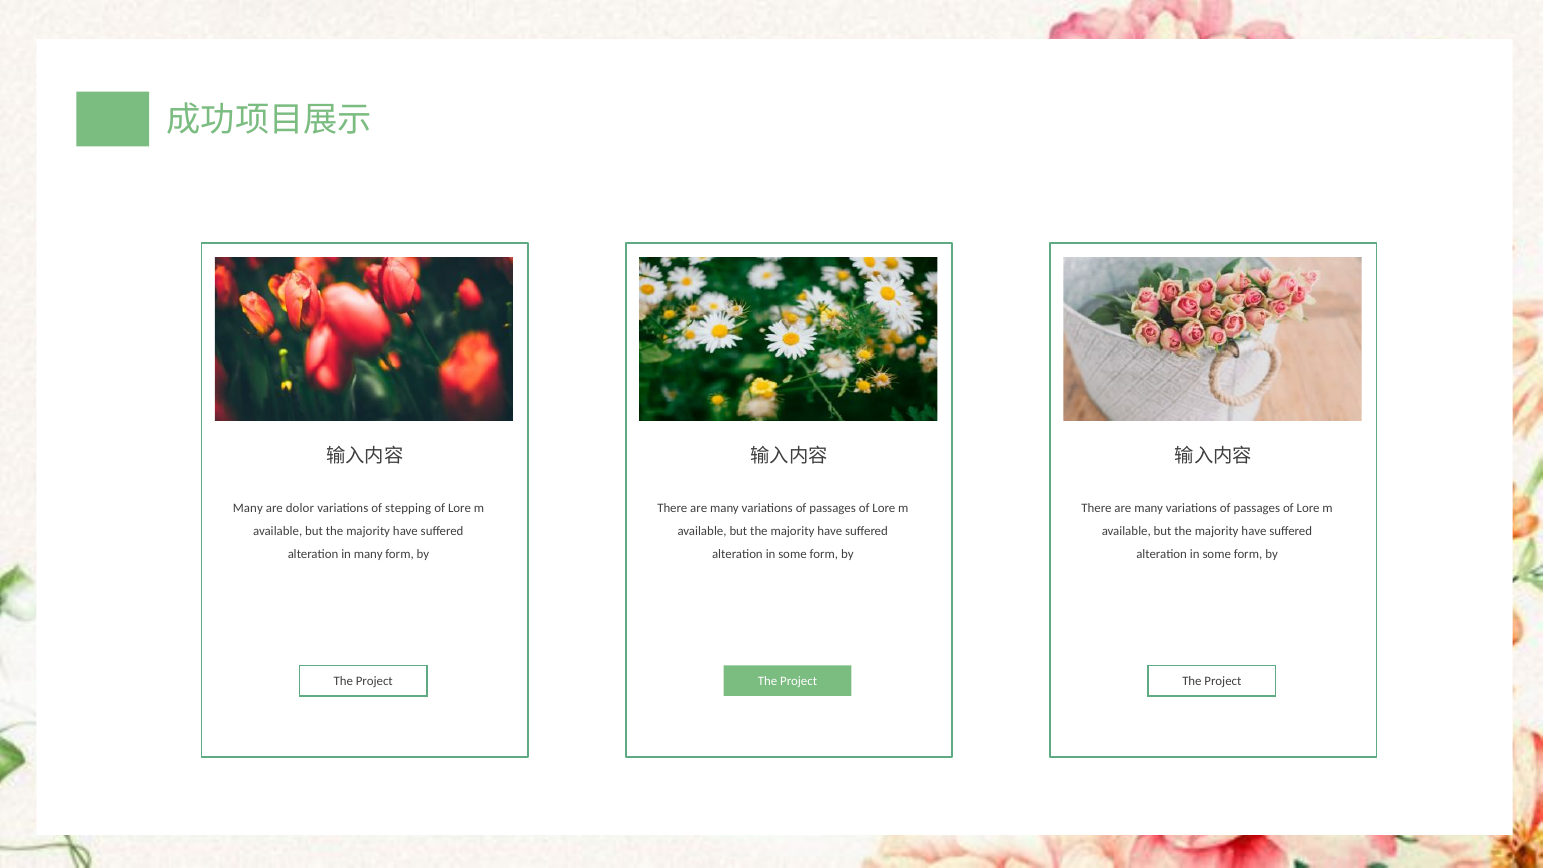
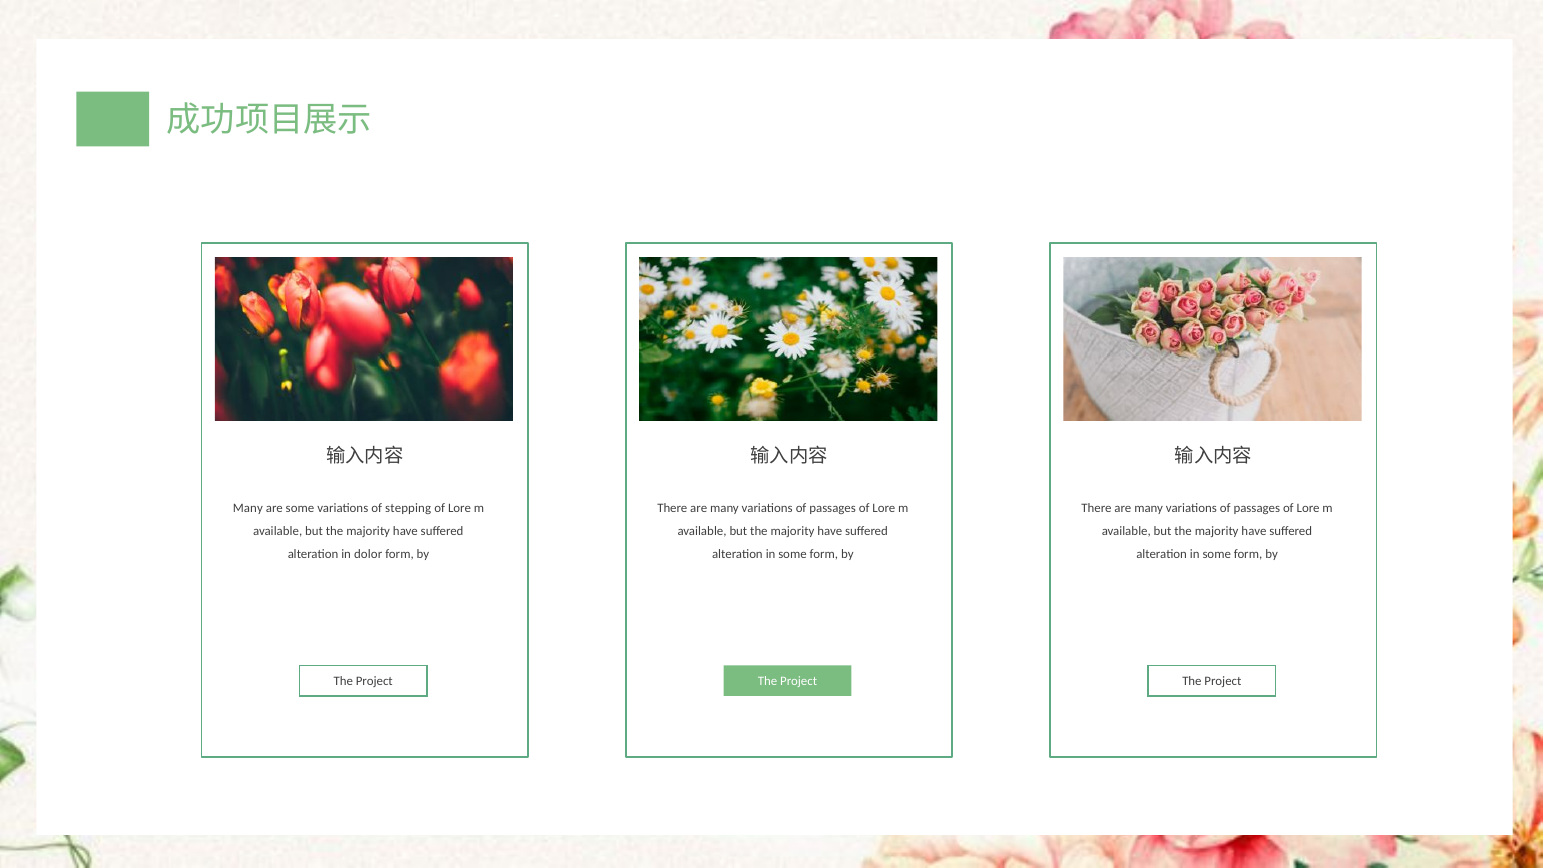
are dolor: dolor -> some (300, 508)
in many: many -> dolor (368, 555)
